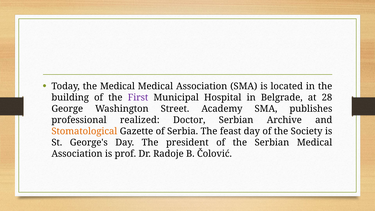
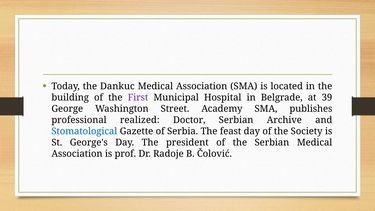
the Medical: Medical -> Dankuc (117, 86)
28: 28 -> 39 (327, 98)
Stomatological colour: orange -> blue (84, 131)
